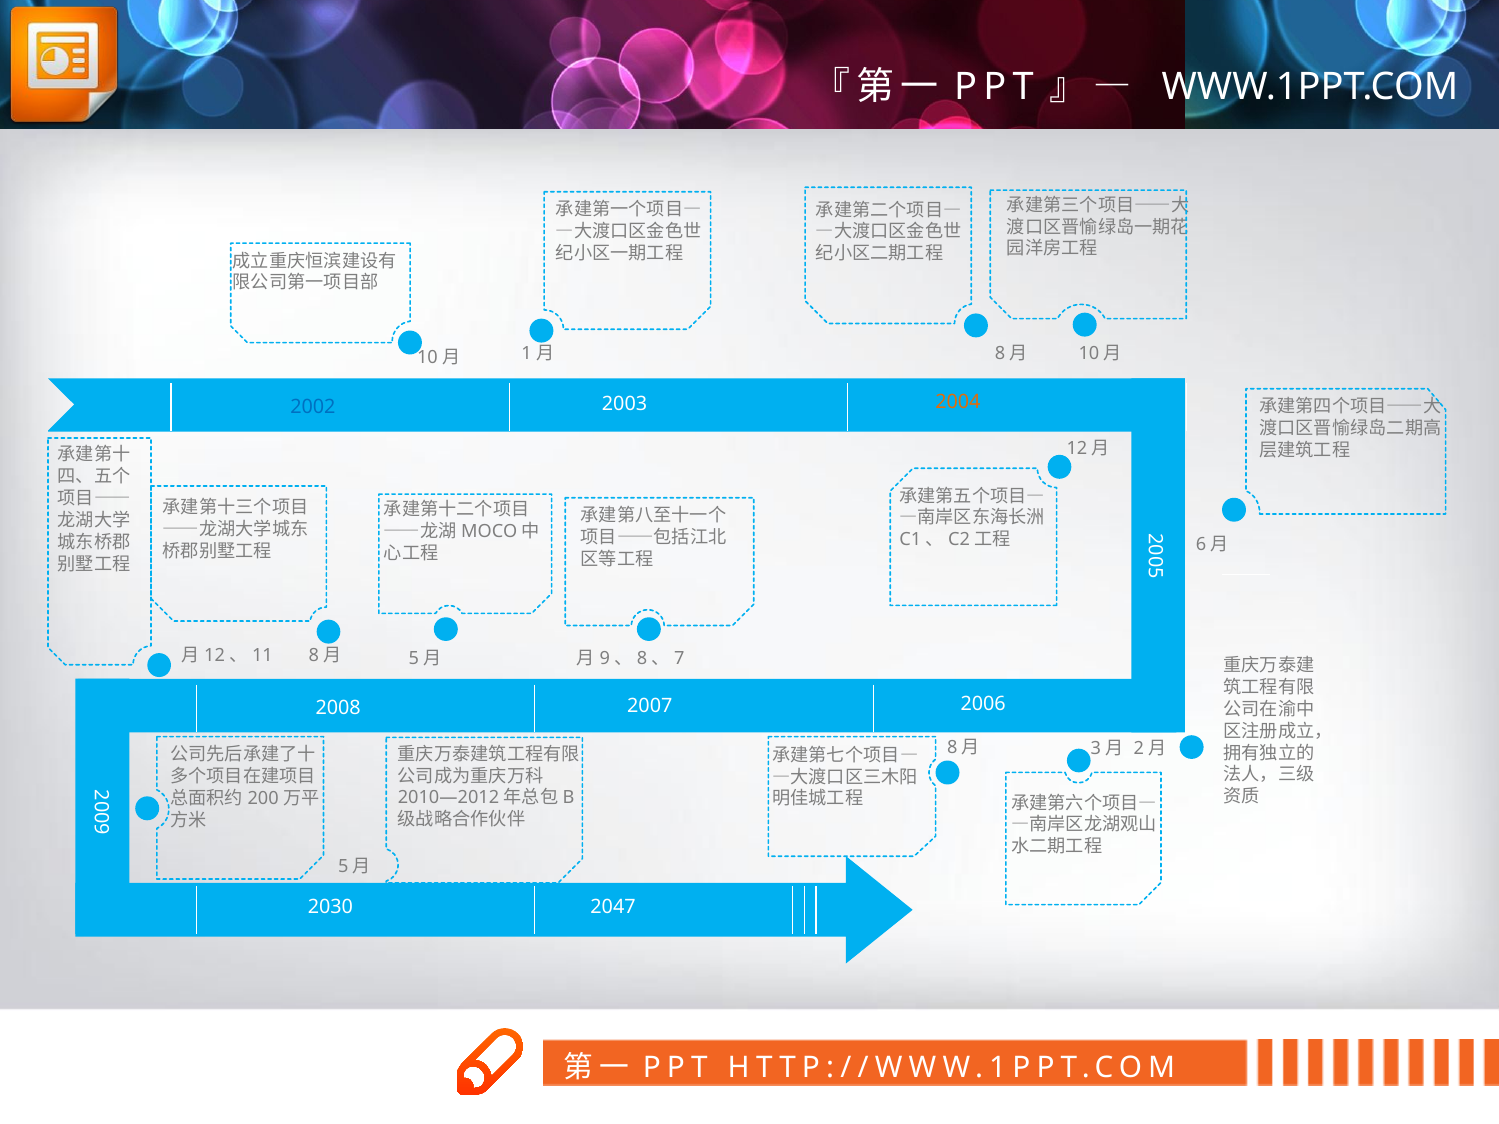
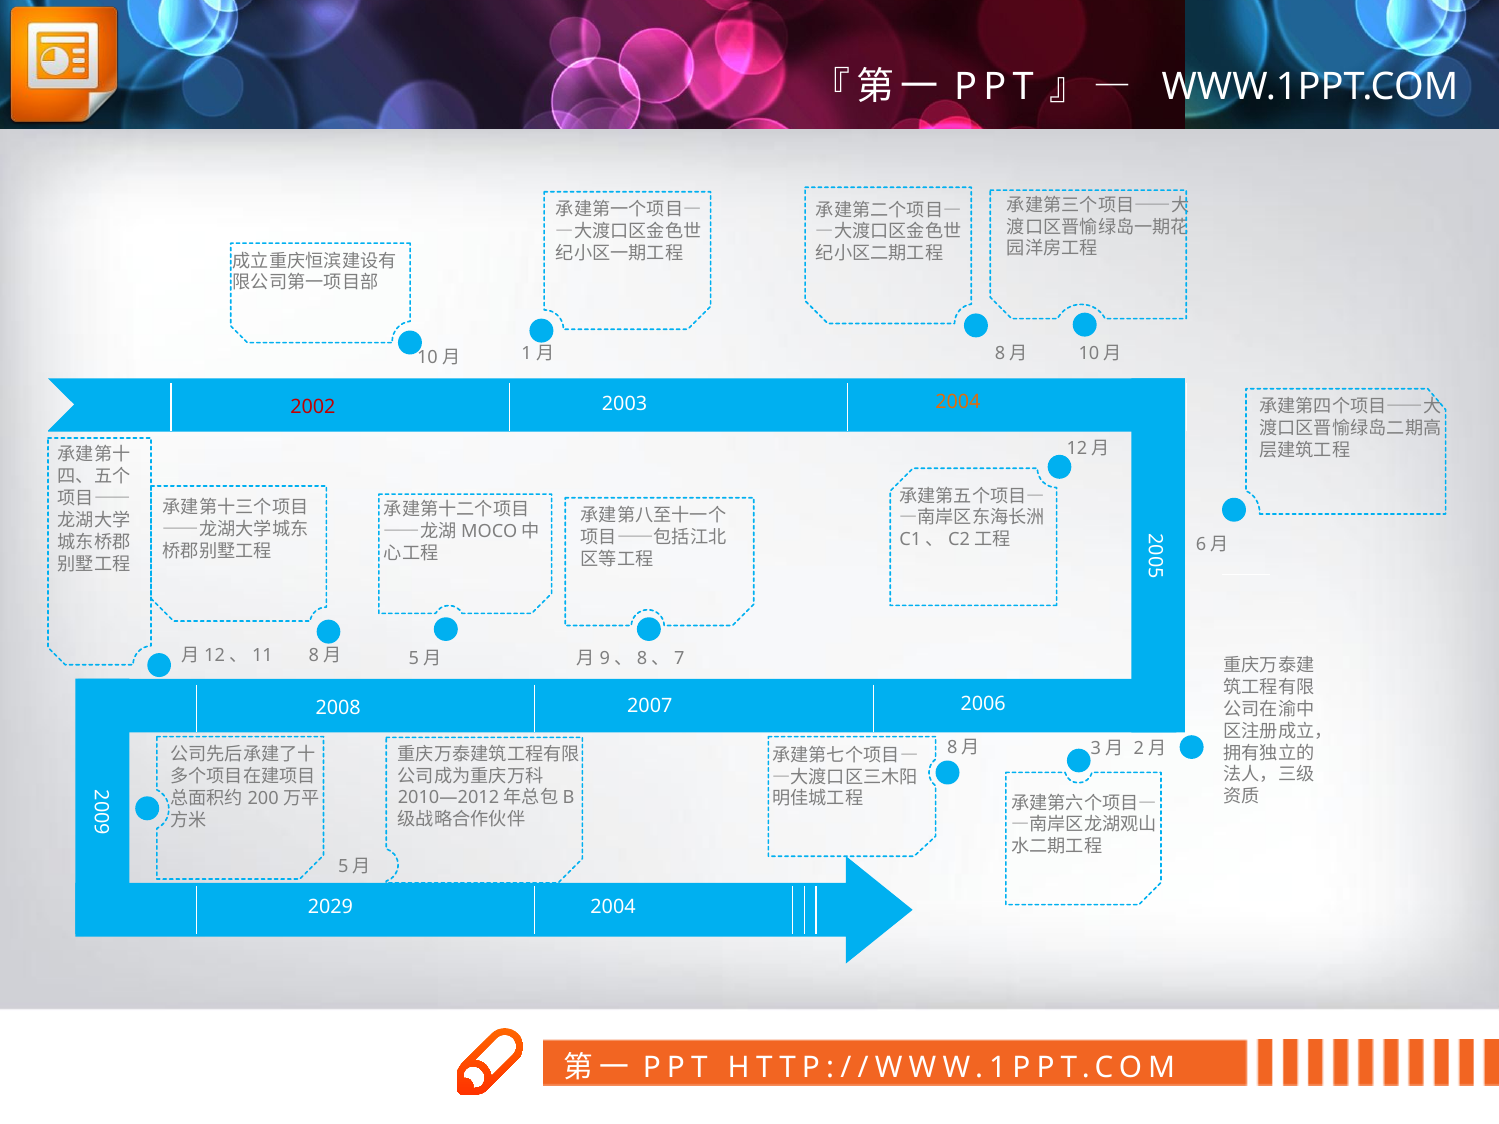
2002 colour: blue -> red (313, 407)
2030: 2030 -> 2029 (330, 907)
2047: 2047 -> 2004 (613, 907)
